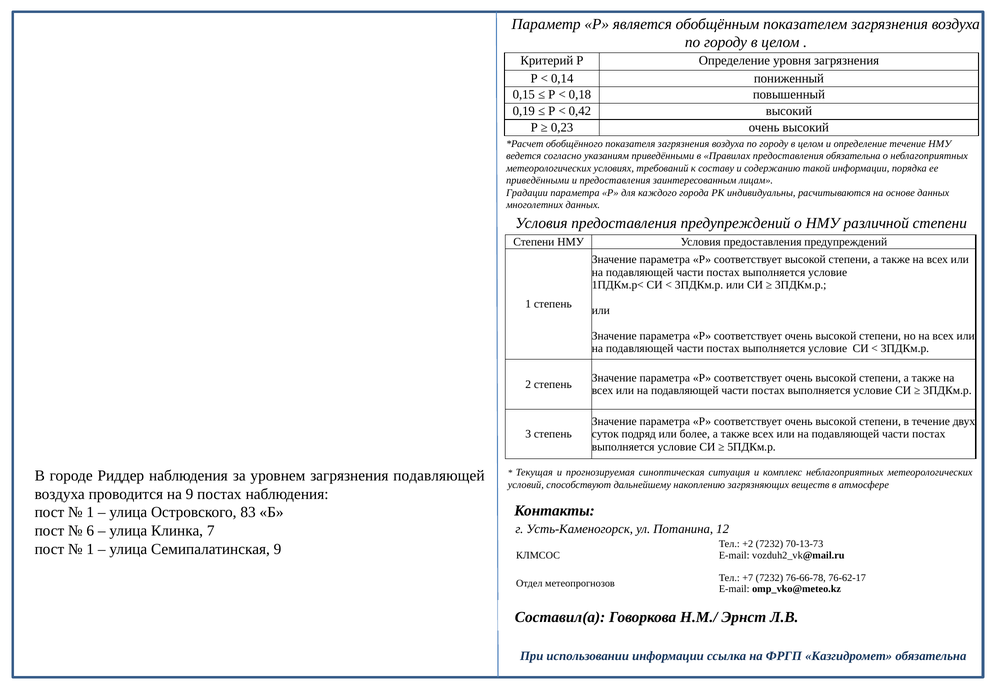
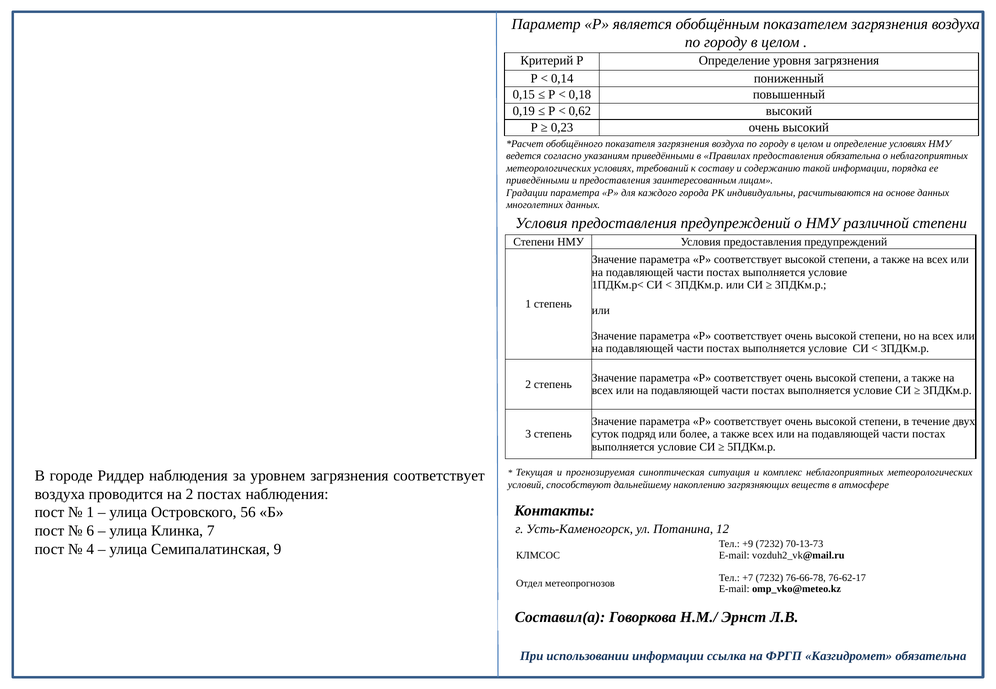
0,42: 0,42 -> 0,62 (580, 111)
определение течение: течение -> условиях (908, 144)
загрязнения подавляющей: подавляющей -> соответствует (439, 476)
на 9: 9 -> 2 (190, 494)
83: 83 -> 56 (248, 513)
+2: +2 -> +9 (748, 544)
1: 1 -> 4 (90, 550)
